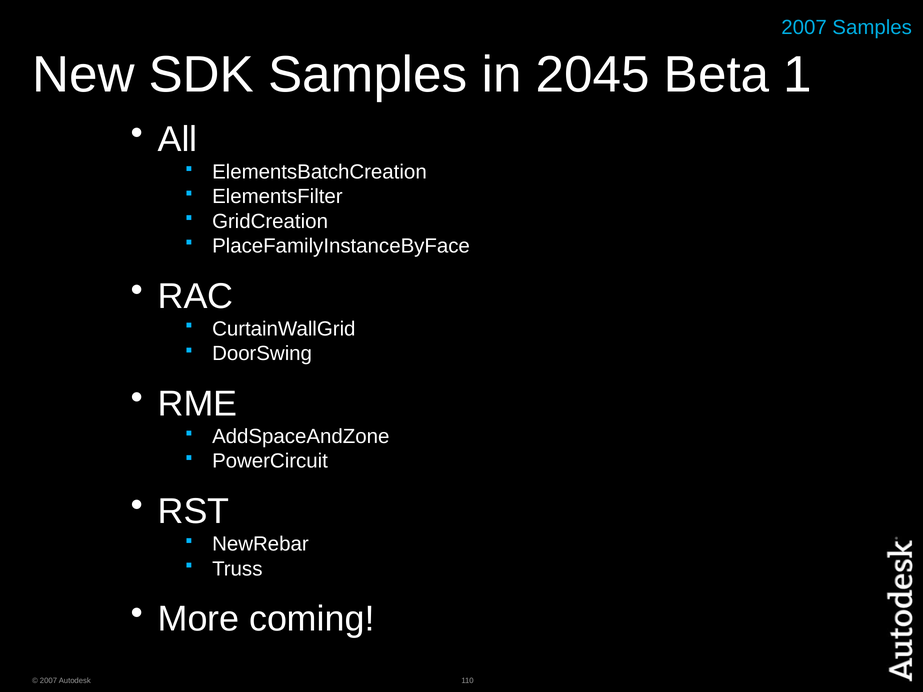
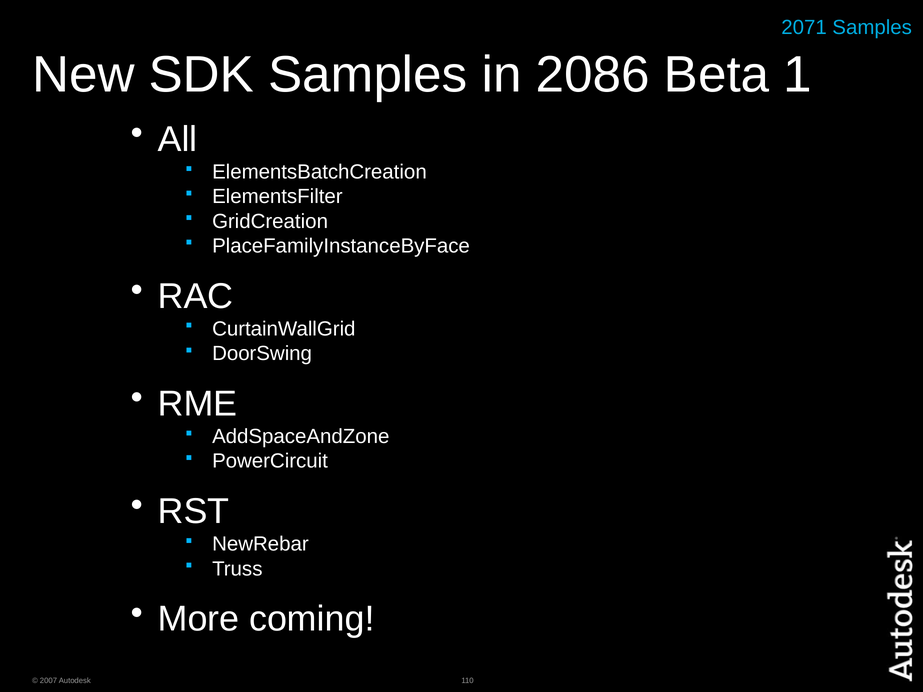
2007: 2007 -> 2071 (804, 28)
2045: 2045 -> 2086 (593, 75)
